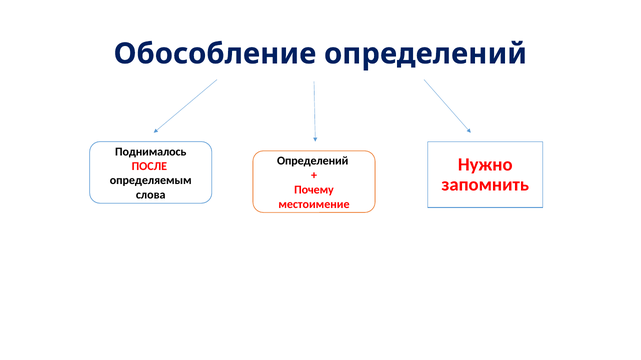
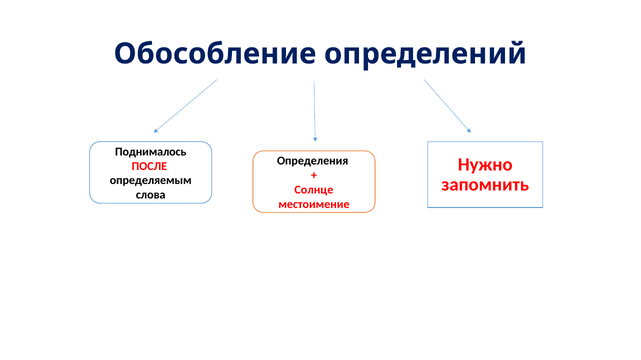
Определений: Определений -> Определения (313, 161)
Почему: Почему -> Солнце (314, 190)
